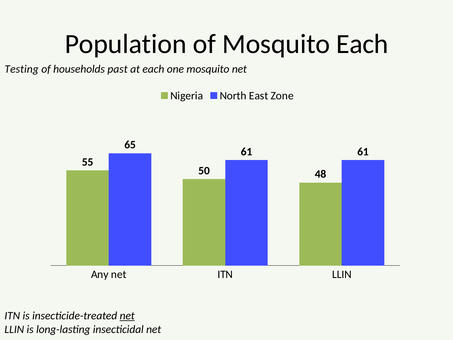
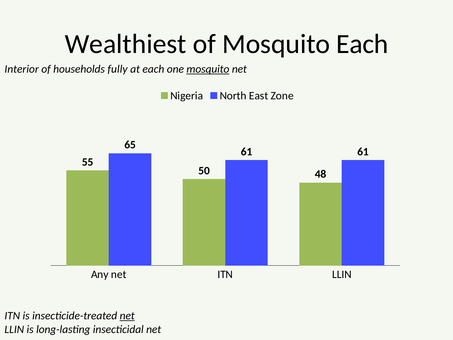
Population: Population -> Wealthiest (126, 44)
Testing: Testing -> Interior (22, 69)
past: past -> fully (118, 69)
mosquito underline: none -> present (208, 69)
